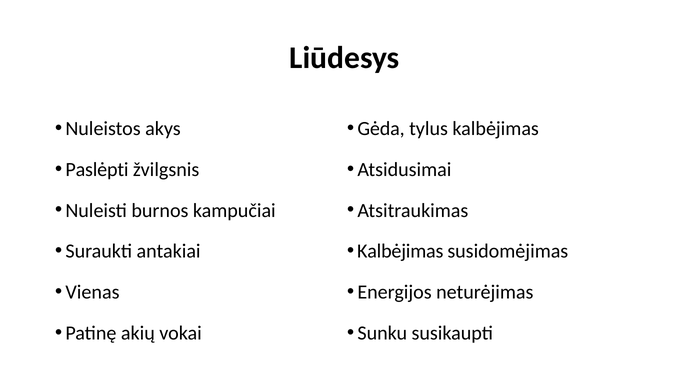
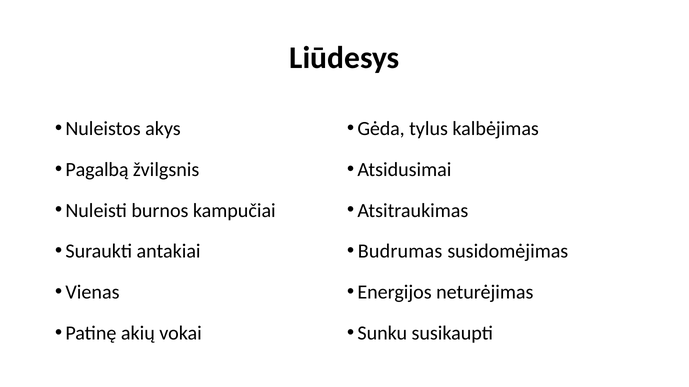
Paslėpti: Paslėpti -> Pagalbą (97, 170)
Kalbėjimas: Kalbėjimas -> Budrumas (400, 252)
